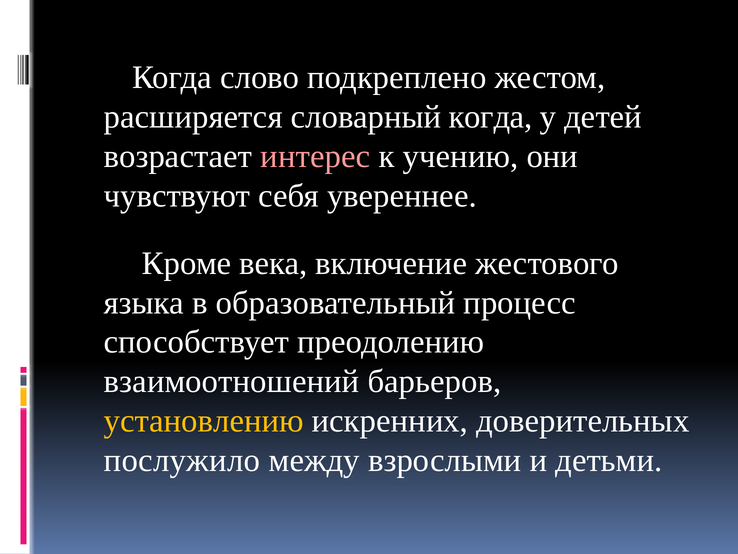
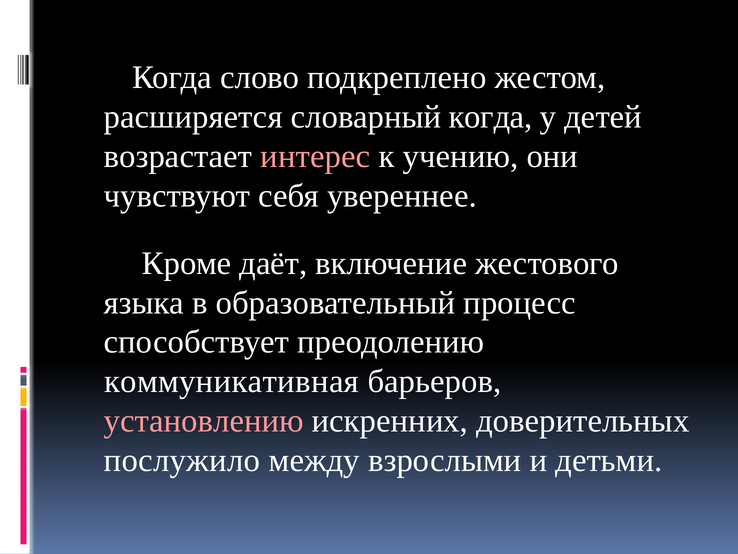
века: века -> даёт (273, 263)
взаимоотношений: взаимоотношений -> коммуникативная (232, 381)
установлению colour: yellow -> pink (204, 421)
